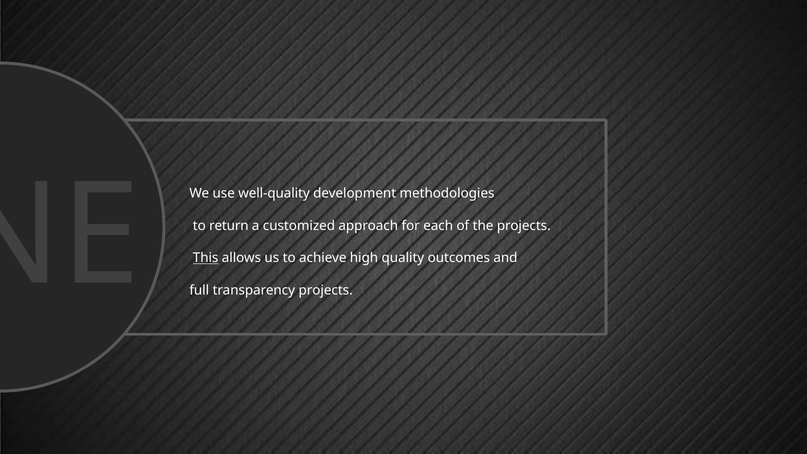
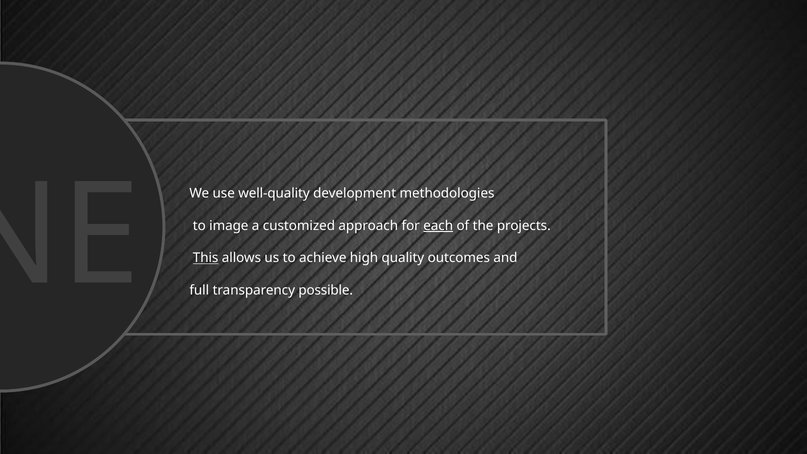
return: return -> image (229, 226)
each underline: none -> present (438, 226)
transparency projects: projects -> possible (326, 290)
